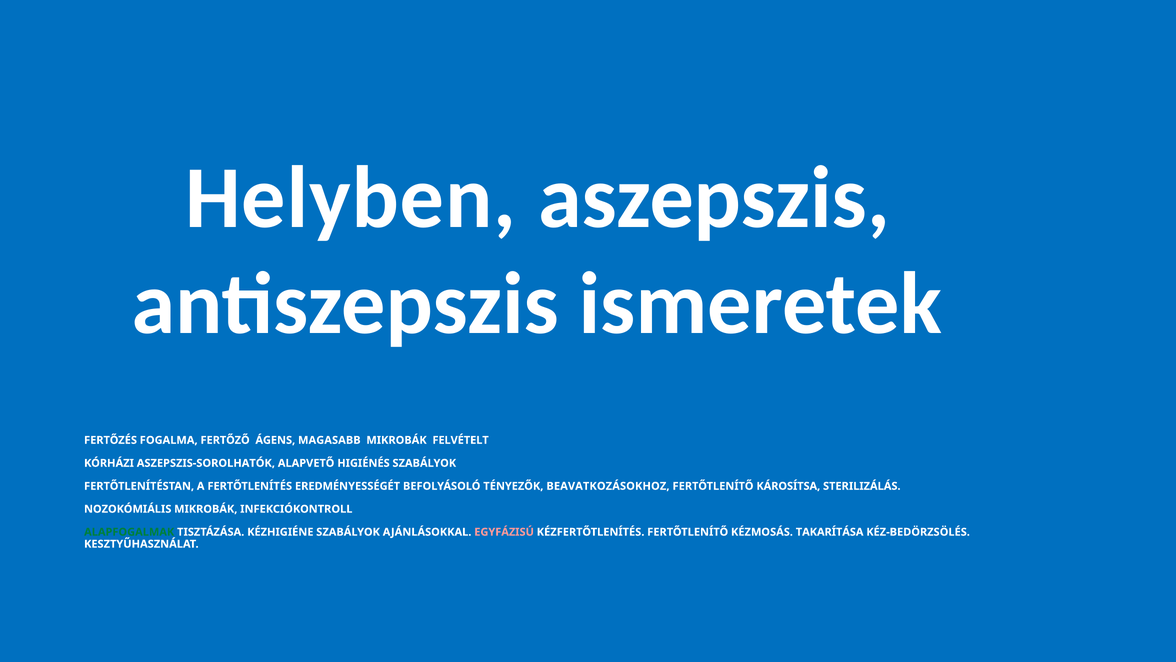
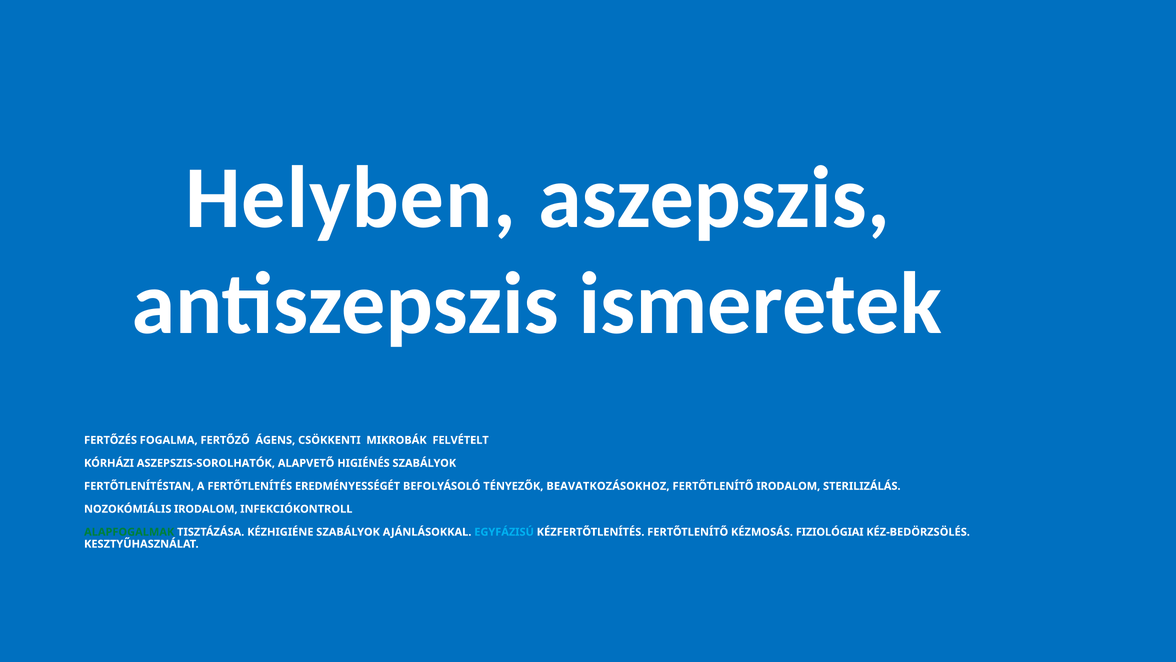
MAGASABB: MAGASABB -> CSÖKKENTI (329, 440)
FERTŐTLENÍTŐ KÁROSÍTSA: KÁROSÍTSA -> IRODALOM (788, 486)
NOZOKÓMIÁLIS MIKROBÁK: MIKROBÁK -> IRODALOM (206, 509)
EGYFÁZISÚ colour: pink -> light blue (504, 532)
TAKARÍTÁSA: TAKARÍTÁSA -> FIZIOLÓGIAI (830, 532)
